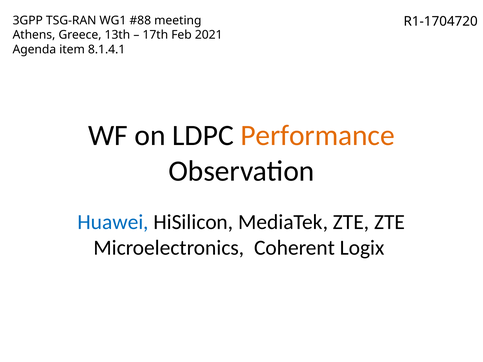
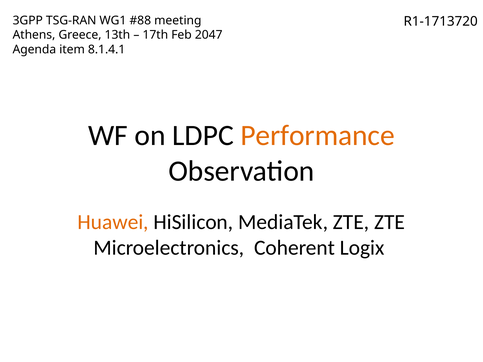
R1-1704720: R1-1704720 -> R1-1713720 (441, 21)
2021: 2021 -> 2047 (209, 35)
Huawei colour: blue -> orange (113, 222)
